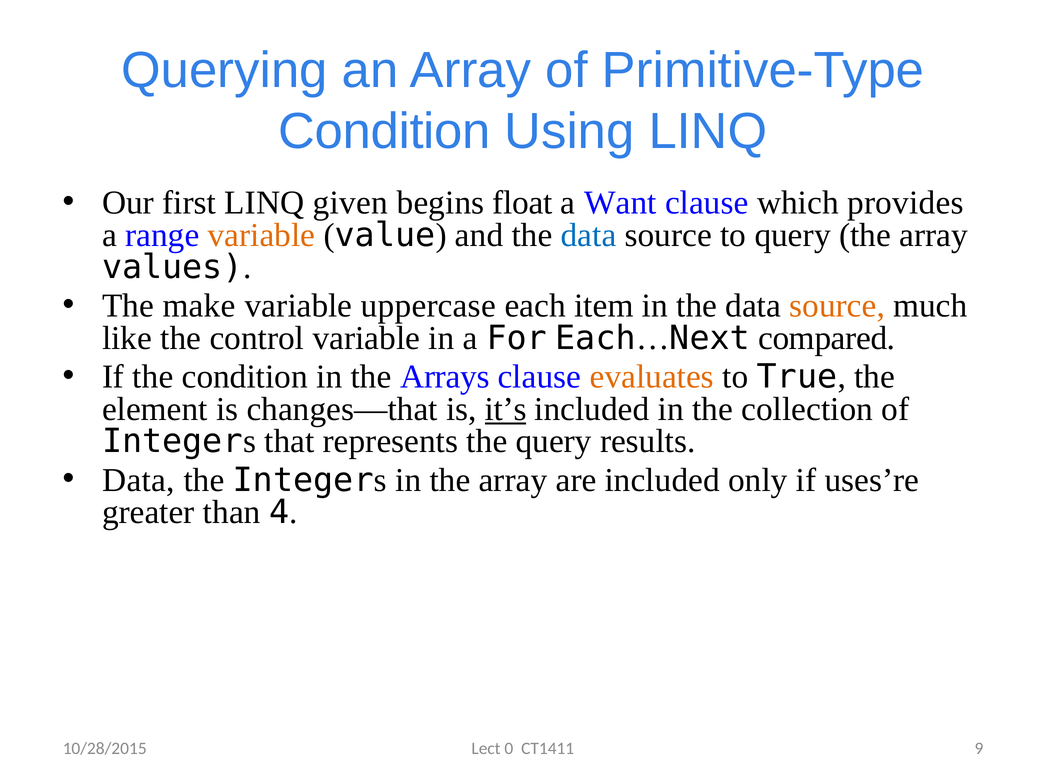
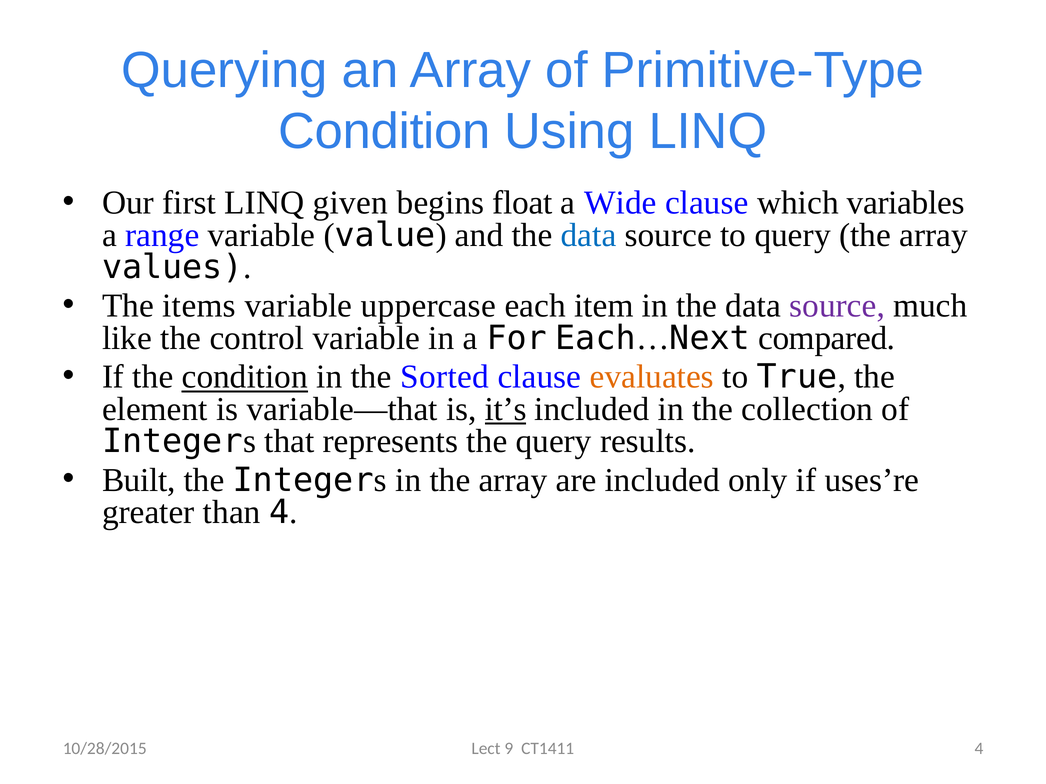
Want: Want -> Wide (621, 203)
provides: provides -> variables (906, 203)
variable colour: orange -> black (261, 235)
make: make -> items (199, 306)
source colour: orange -> purple (837, 306)
condition underline: none -> present (245, 377)
Arrays: Arrays -> Sorted (445, 377)
changes—that: changes—that -> variable—that (342, 409)
Data: Data -> Built (139, 480)
0: 0 -> 9 (509, 749)
10/28/2015 9: 9 -> 4 (979, 749)
